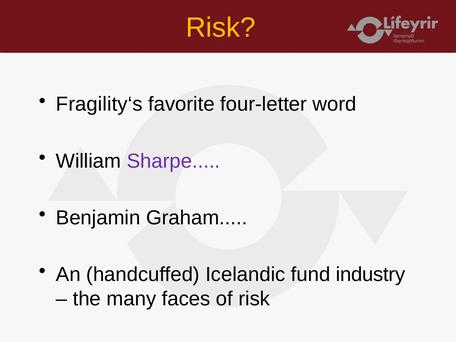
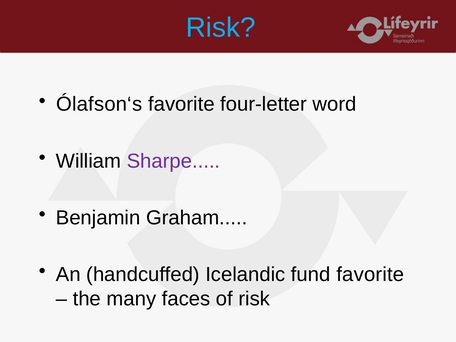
Risk colour: yellow -> light blue (221, 28)
Fragility‘s: Fragility‘s -> Ólafson‘s (99, 104)
fund industry: industry -> favorite (370, 275)
